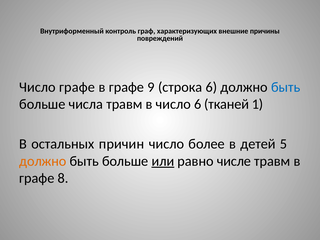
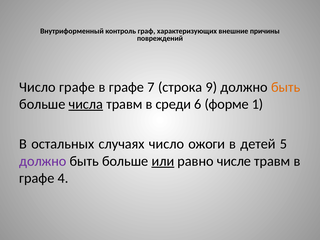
9: 9 -> 7 (151, 87)
строка 6: 6 -> 9 (211, 87)
быть colour: blue -> orange (286, 87)
числа underline: none -> present (86, 104)
в число: число -> среди (173, 104)
тканей: тканей -> форме (227, 104)
причин: причин -> случаях (122, 144)
более: более -> ожоги (207, 144)
должно colour: orange -> purple (43, 161)
8: 8 -> 4 (63, 178)
